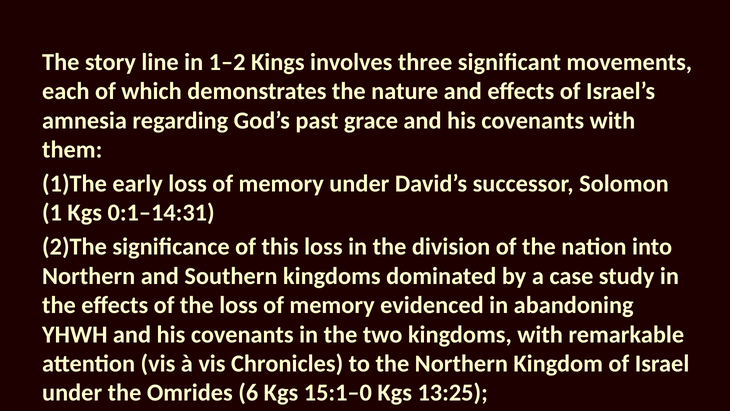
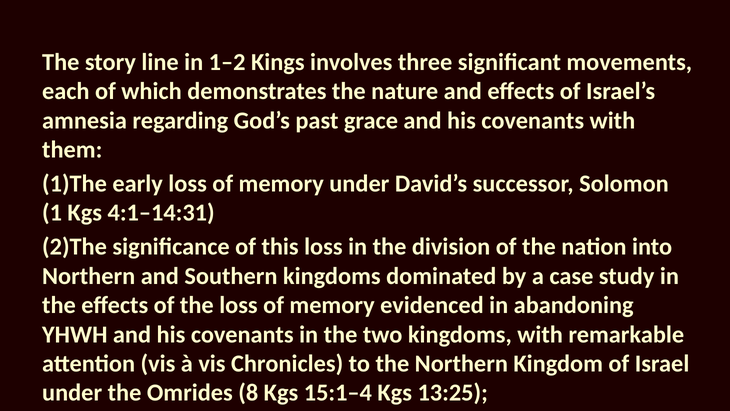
0:1–14:31: 0:1–14:31 -> 4:1–14:31 (161, 213)
6: 6 -> 8 (248, 393)
15:1–0: 15:1–0 -> 15:1–4 (338, 393)
